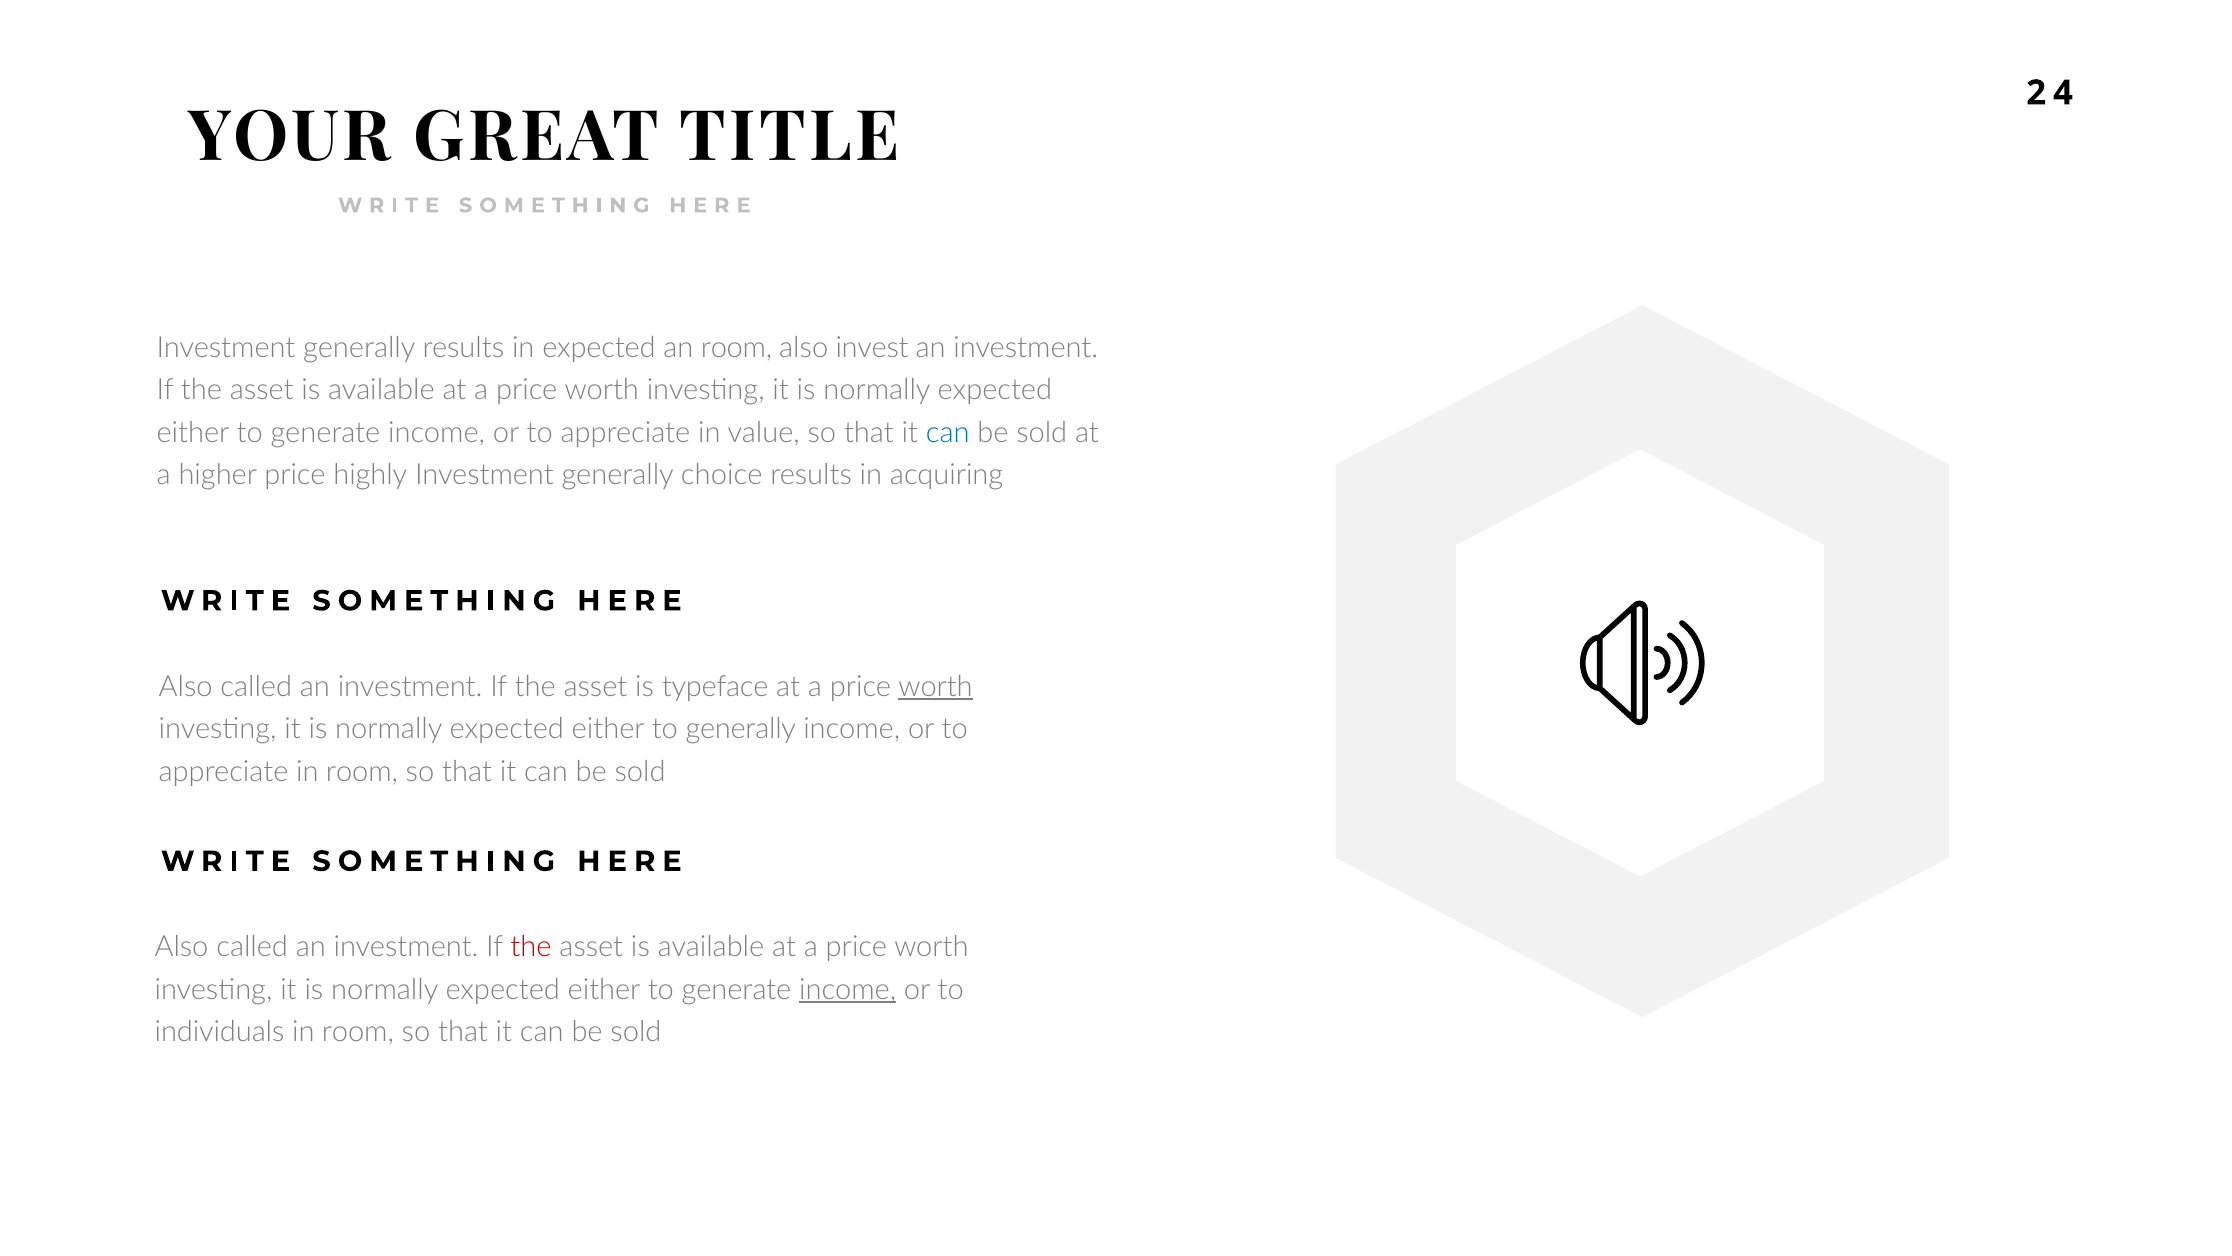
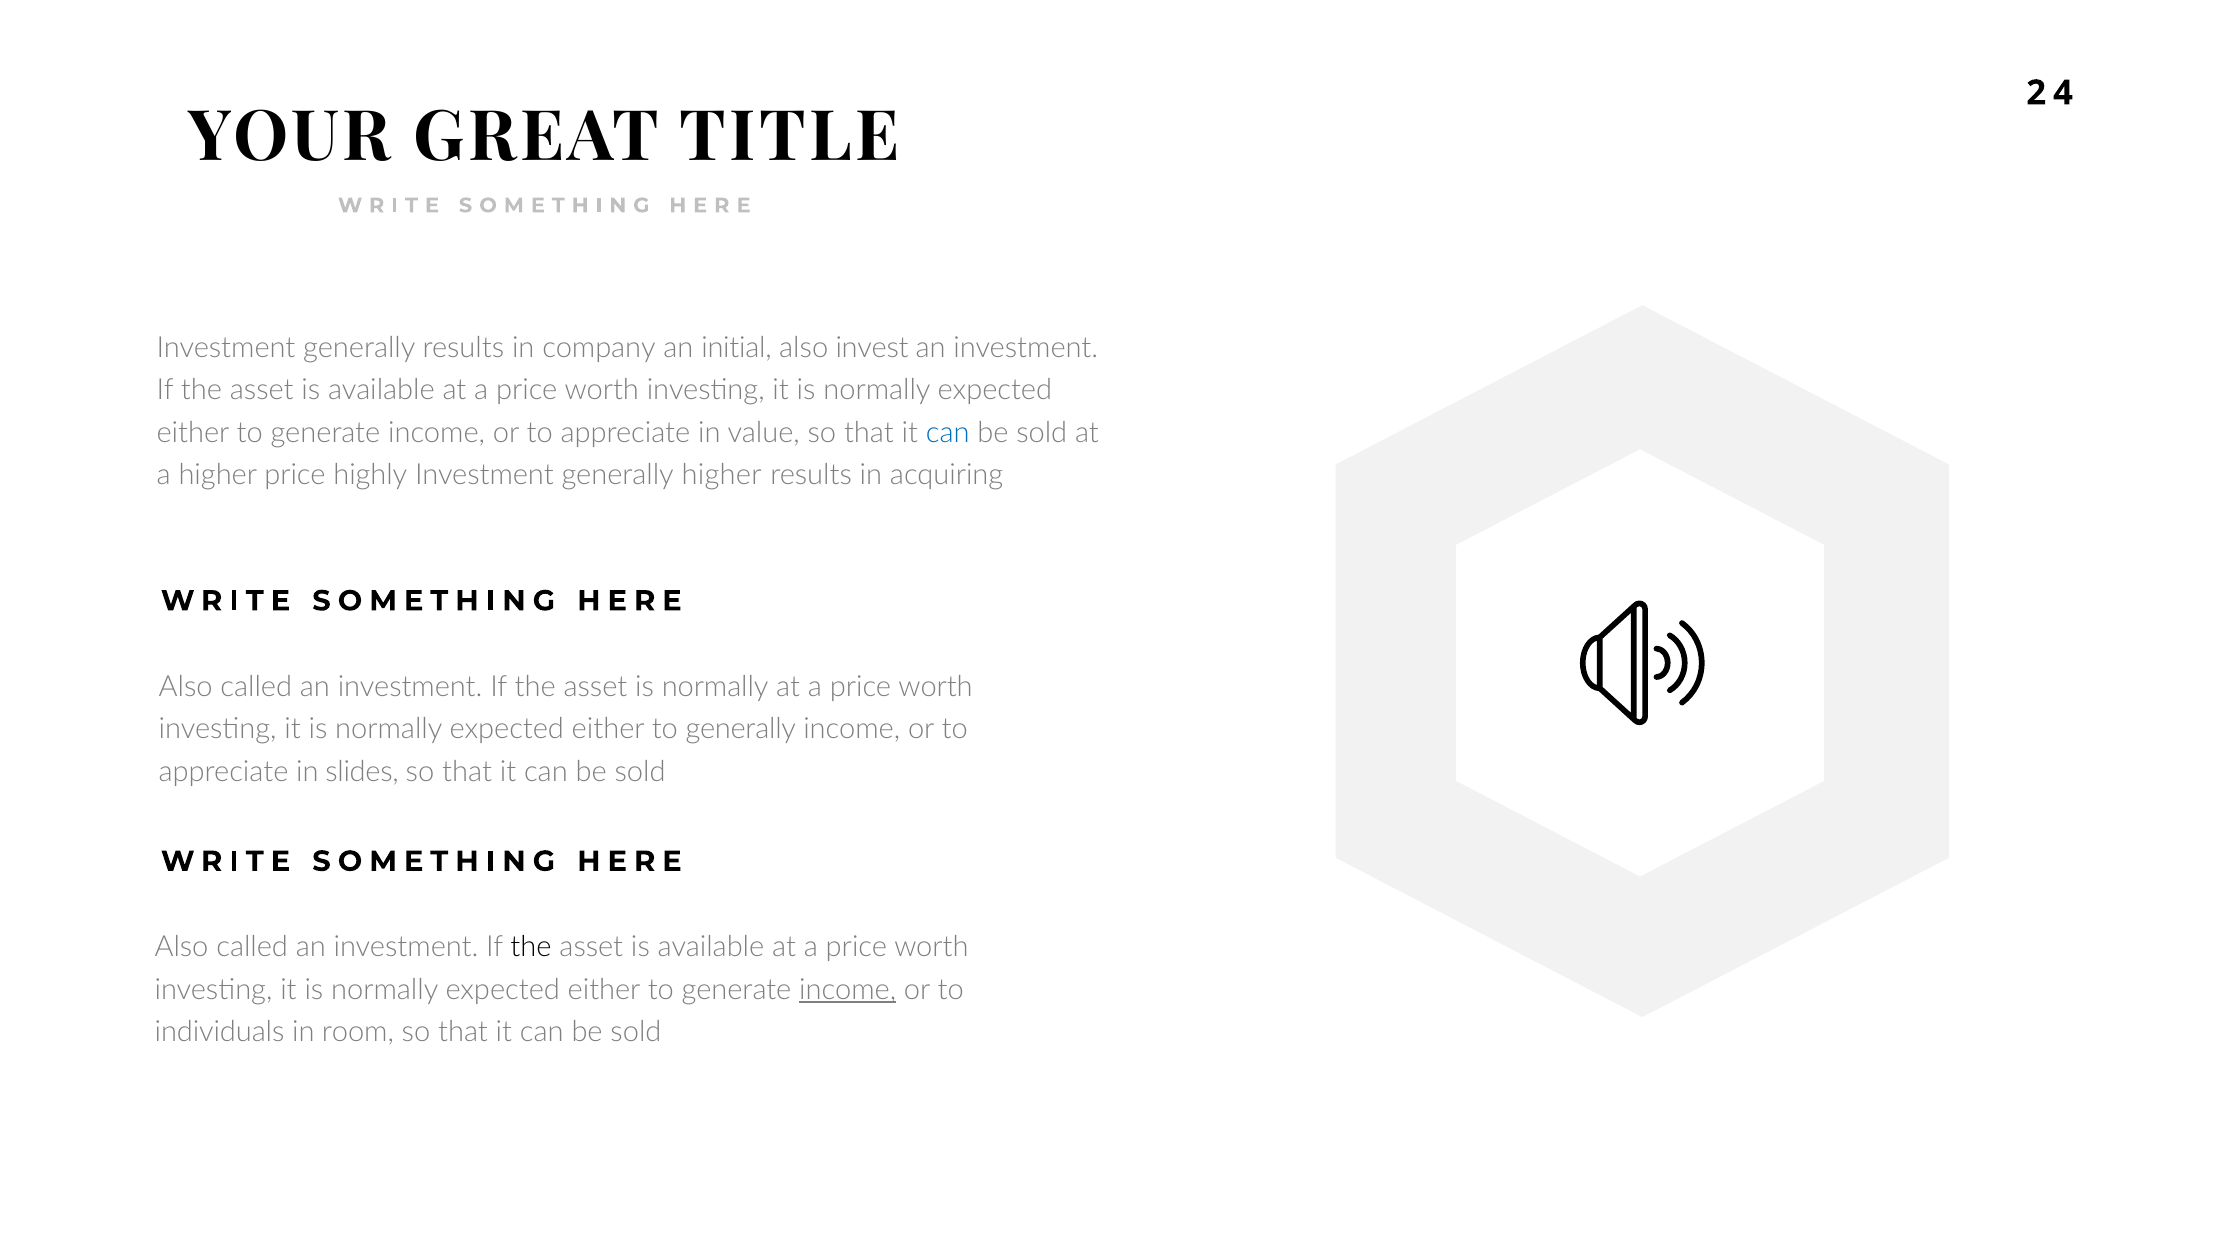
in expected: expected -> company (599, 347)
an room: room -> initial (736, 347)
generally choice: choice -> higher (722, 475)
asset is typeface: typeface -> normally (715, 687)
worth underline: present -> none (936, 687)
appreciate in room: room -> slides (362, 772)
the colour: red -> black (531, 947)
